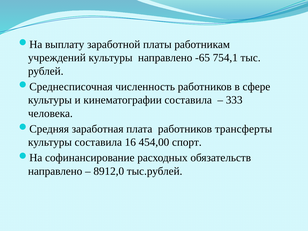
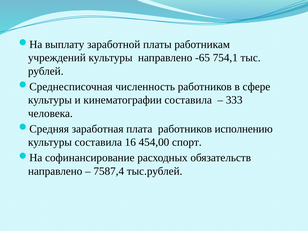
трансферты: трансферты -> исполнению (244, 129)
8912,0: 8912,0 -> 7587,4 (109, 171)
